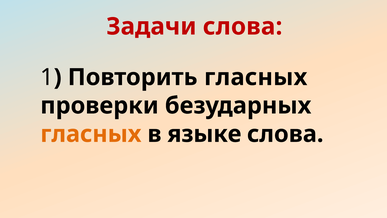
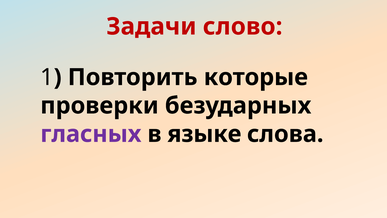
Задачи слова: слова -> слово (243, 26)
Повторить гласных: гласных -> которые (256, 77)
гласных colour: orange -> purple (91, 134)
